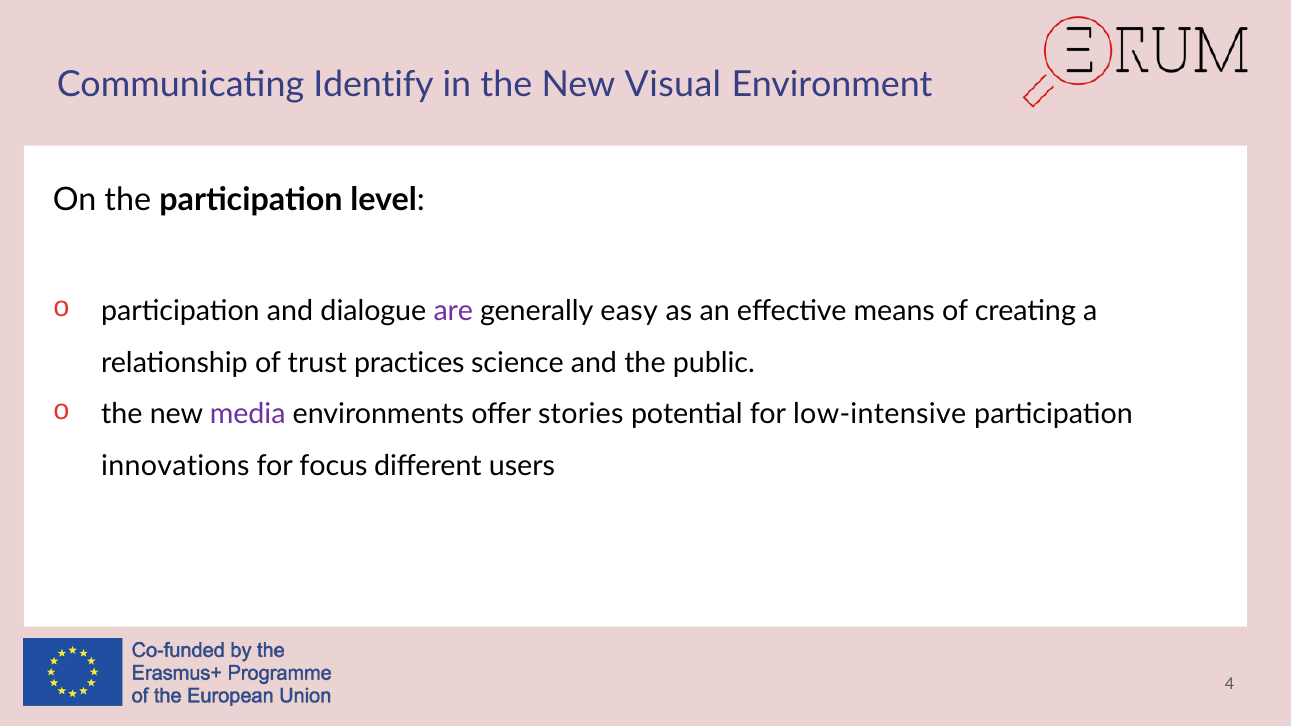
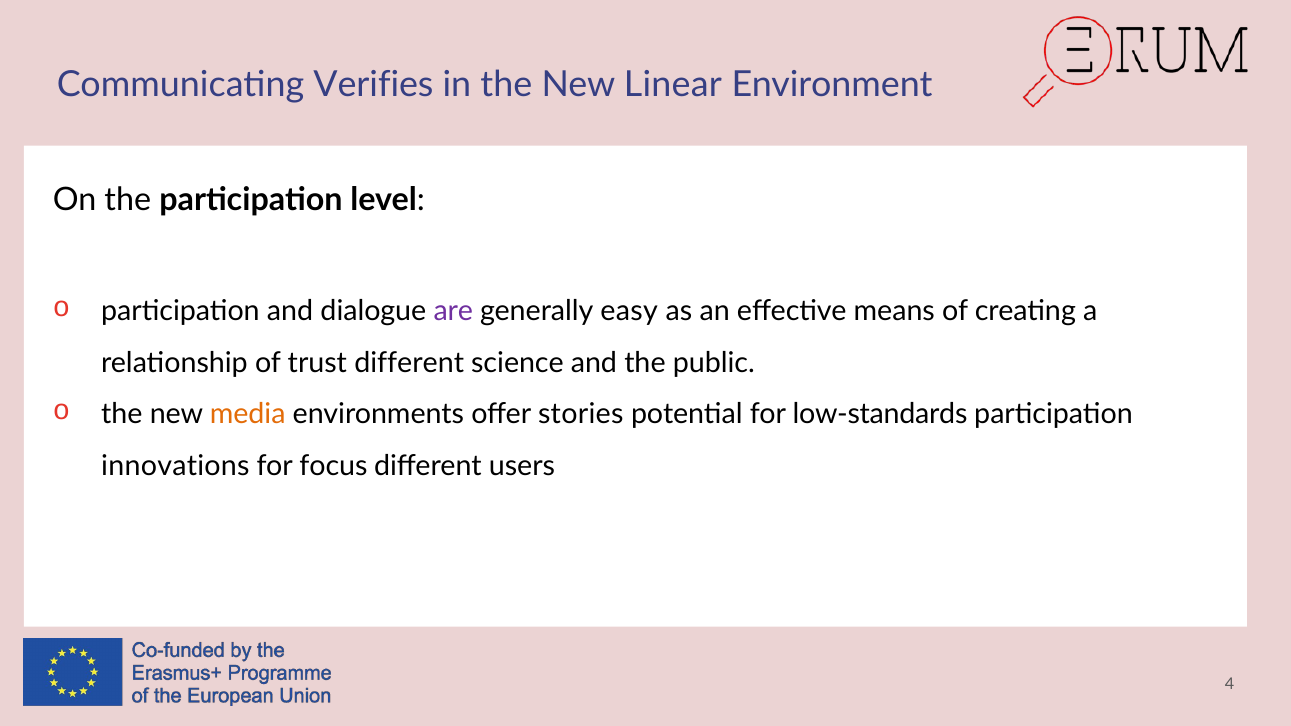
Identify: Identify -> Verifies (373, 84)
Visual: Visual -> Linear (673, 84)
trust practices: practices -> different (409, 363)
media colour: purple -> orange (248, 414)
low-intensive: low-intensive -> low-standards (880, 414)
